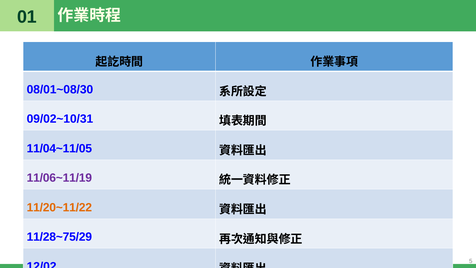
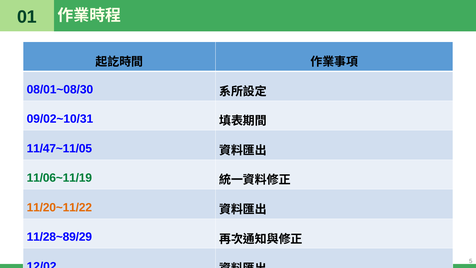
11/04~11/05: 11/04~11/05 -> 11/47~11/05 (59, 148)
11/06~11/19 colour: purple -> green (59, 178)
11/28~75/29: 11/28~75/29 -> 11/28~89/29 (59, 237)
